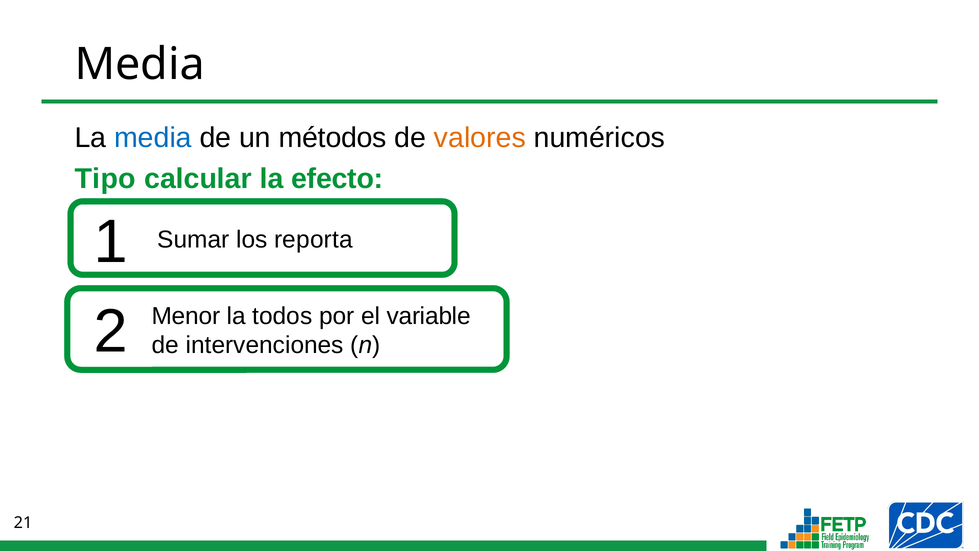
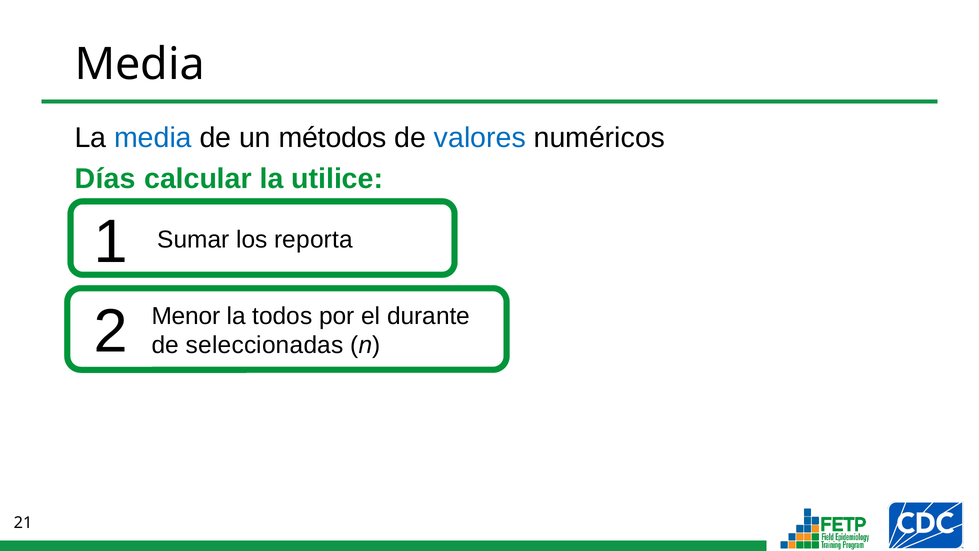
valores colour: orange -> blue (480, 138)
Tipo: Tipo -> Días (105, 178)
efecto: efecto -> utilice (337, 178)
variable: variable -> durante (429, 316)
intervenciones: intervenciones -> seleccionadas (265, 345)
